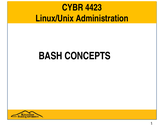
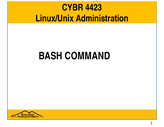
CONCEPTS: CONCEPTS -> COMMAND (87, 56)
